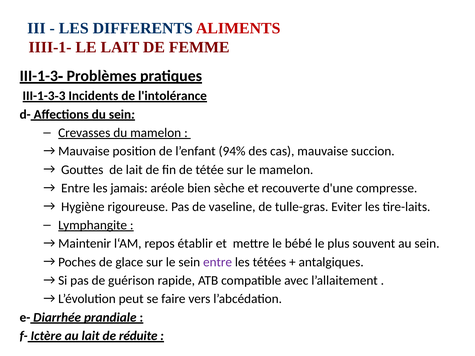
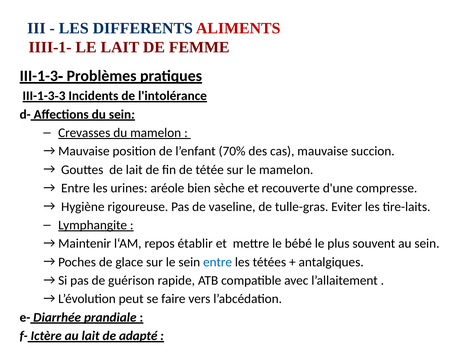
94%: 94% -> 70% (232, 151)
jamais: jamais -> urines (129, 188)
entre colour: purple -> blue (218, 262)
réduite: réduite -> adapté (138, 336)
